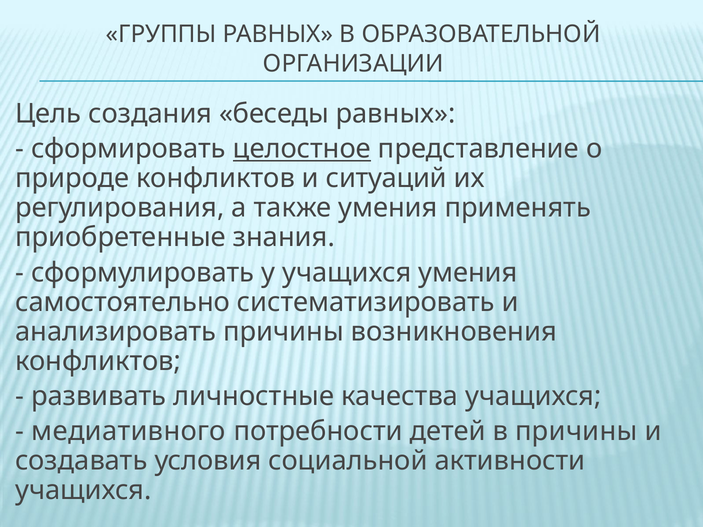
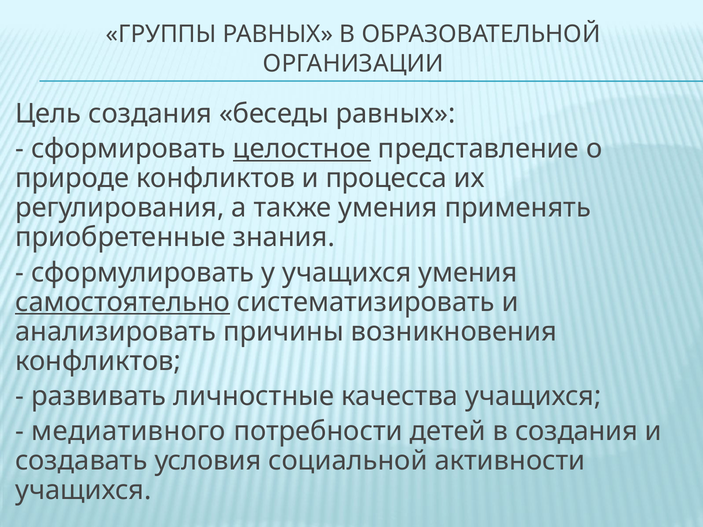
ситуаций: ситуаций -> процесса (386, 178)
самостоятельно underline: none -> present (123, 302)
в причины: причины -> создания (577, 432)
